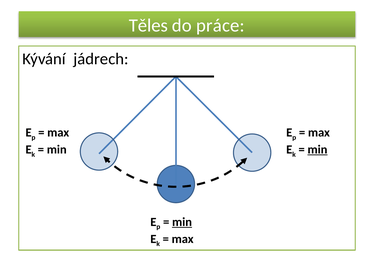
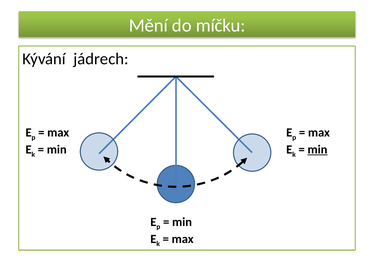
Těles: Těles -> Mění (148, 26)
práce: práce -> míčku (221, 26)
min underline: present -> none (182, 222)
